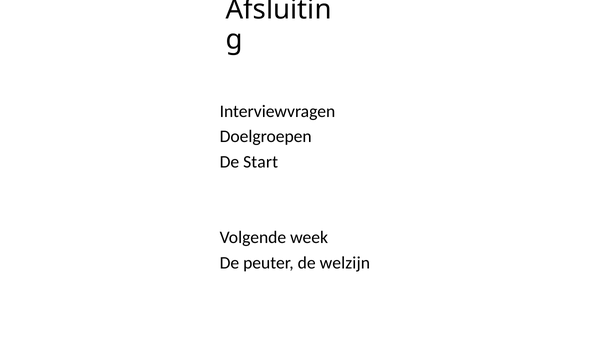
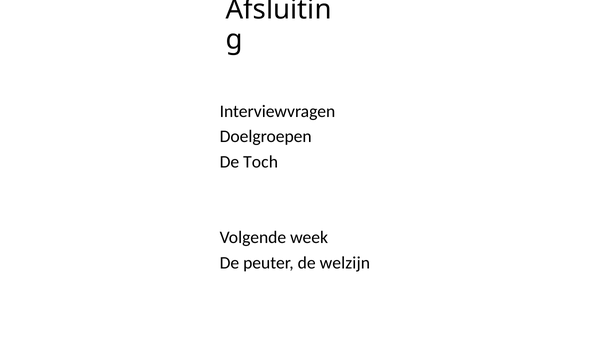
Start: Start -> Toch (261, 162)
